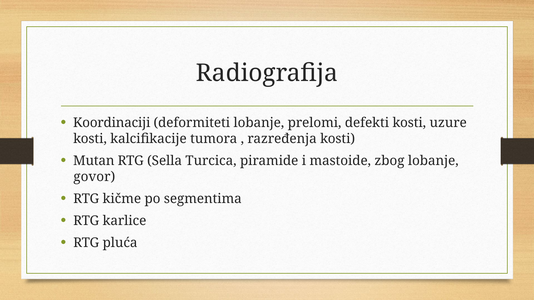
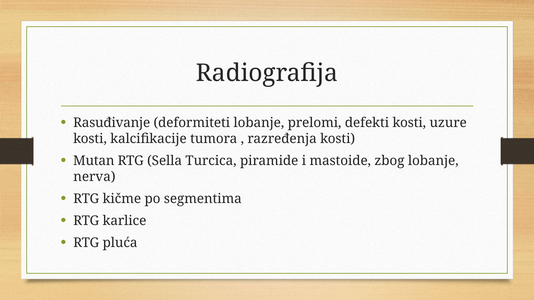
Koordinaciji: Koordinaciji -> Rasuđivanje (112, 123)
govor: govor -> nerva (94, 177)
